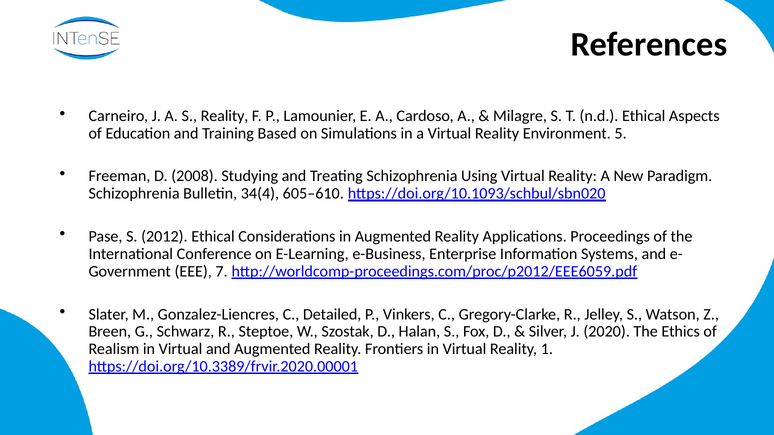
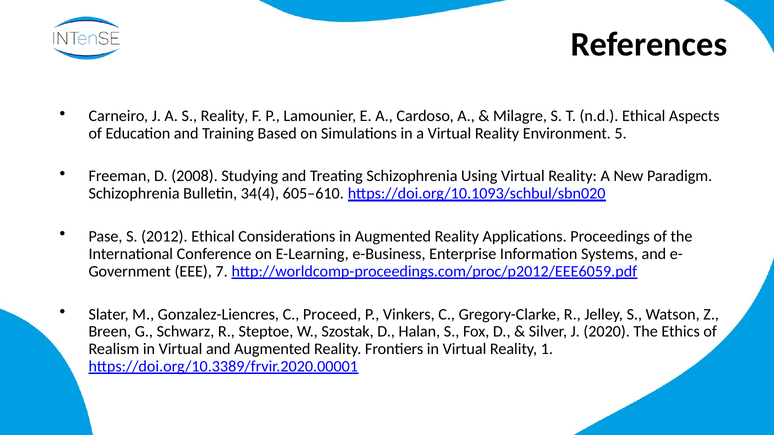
Detailed: Detailed -> Proceed (332, 315)
